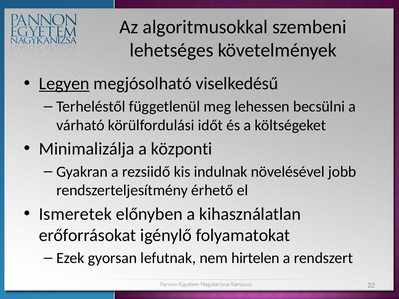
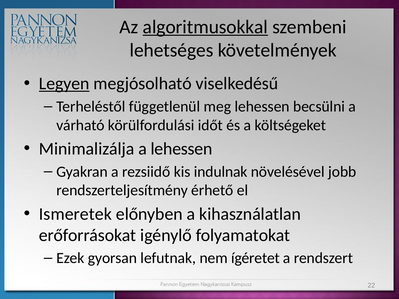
algoritmusokkal underline: none -> present (205, 27)
a központi: központi -> lehessen (181, 149)
hirtelen: hirtelen -> ígéretet (255, 258)
